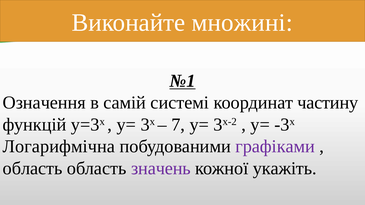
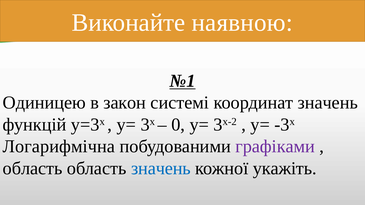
множині: множині -> наявною (242, 23)
Означення: Означення -> Одиницею (44, 103)
самій: самій -> закон (125, 103)
координат частину: частину -> значень (328, 103)
7: 7 -> 0 (178, 125)
значень colour: purple -> blue (161, 169)
